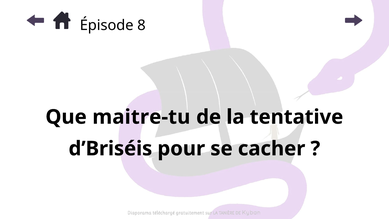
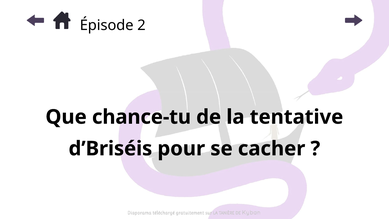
8: 8 -> 2 (142, 25)
maitre-tu: maitre-tu -> chance-tu (142, 117)
